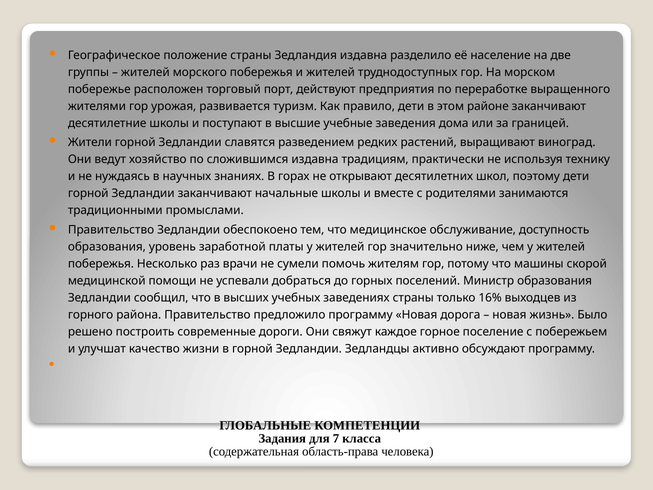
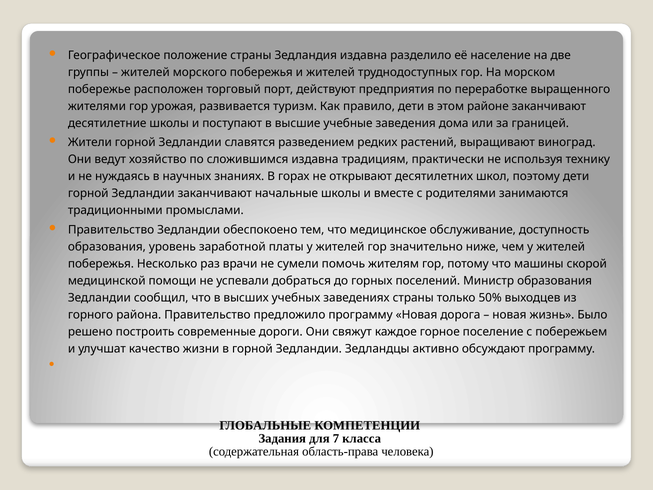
16%: 16% -> 50% (490, 298)
